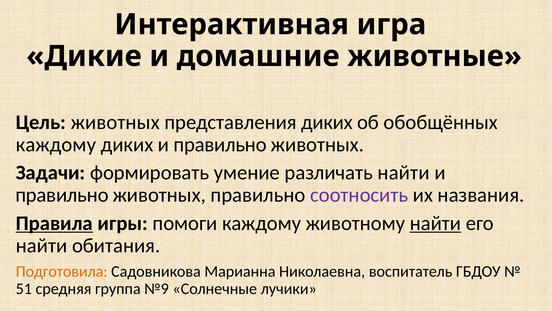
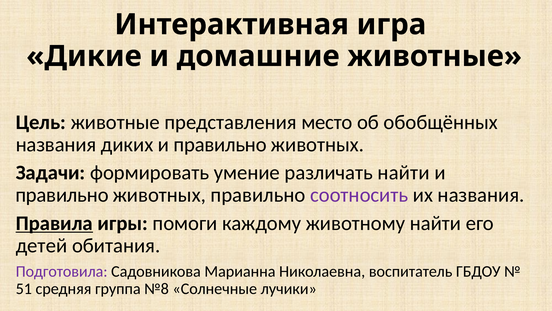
Цель животных: животных -> животные (115, 122)
представления диких: диких -> место (327, 122)
каждому: каждому -> названия (56, 144)
найти underline: present -> none (435, 223)
найти: найти -> детей (41, 245)
Подготовила colour: orange -> purple (62, 271)
№9: №9 -> №8 (157, 288)
